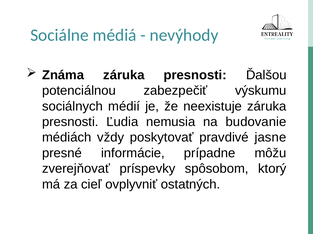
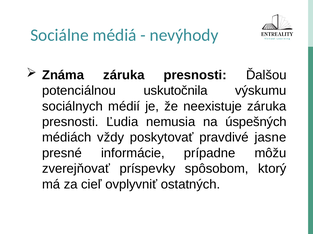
zabezpečiť: zabezpečiť -> uskutočnila (176, 91)
budovanie: budovanie -> úspešných (256, 122)
